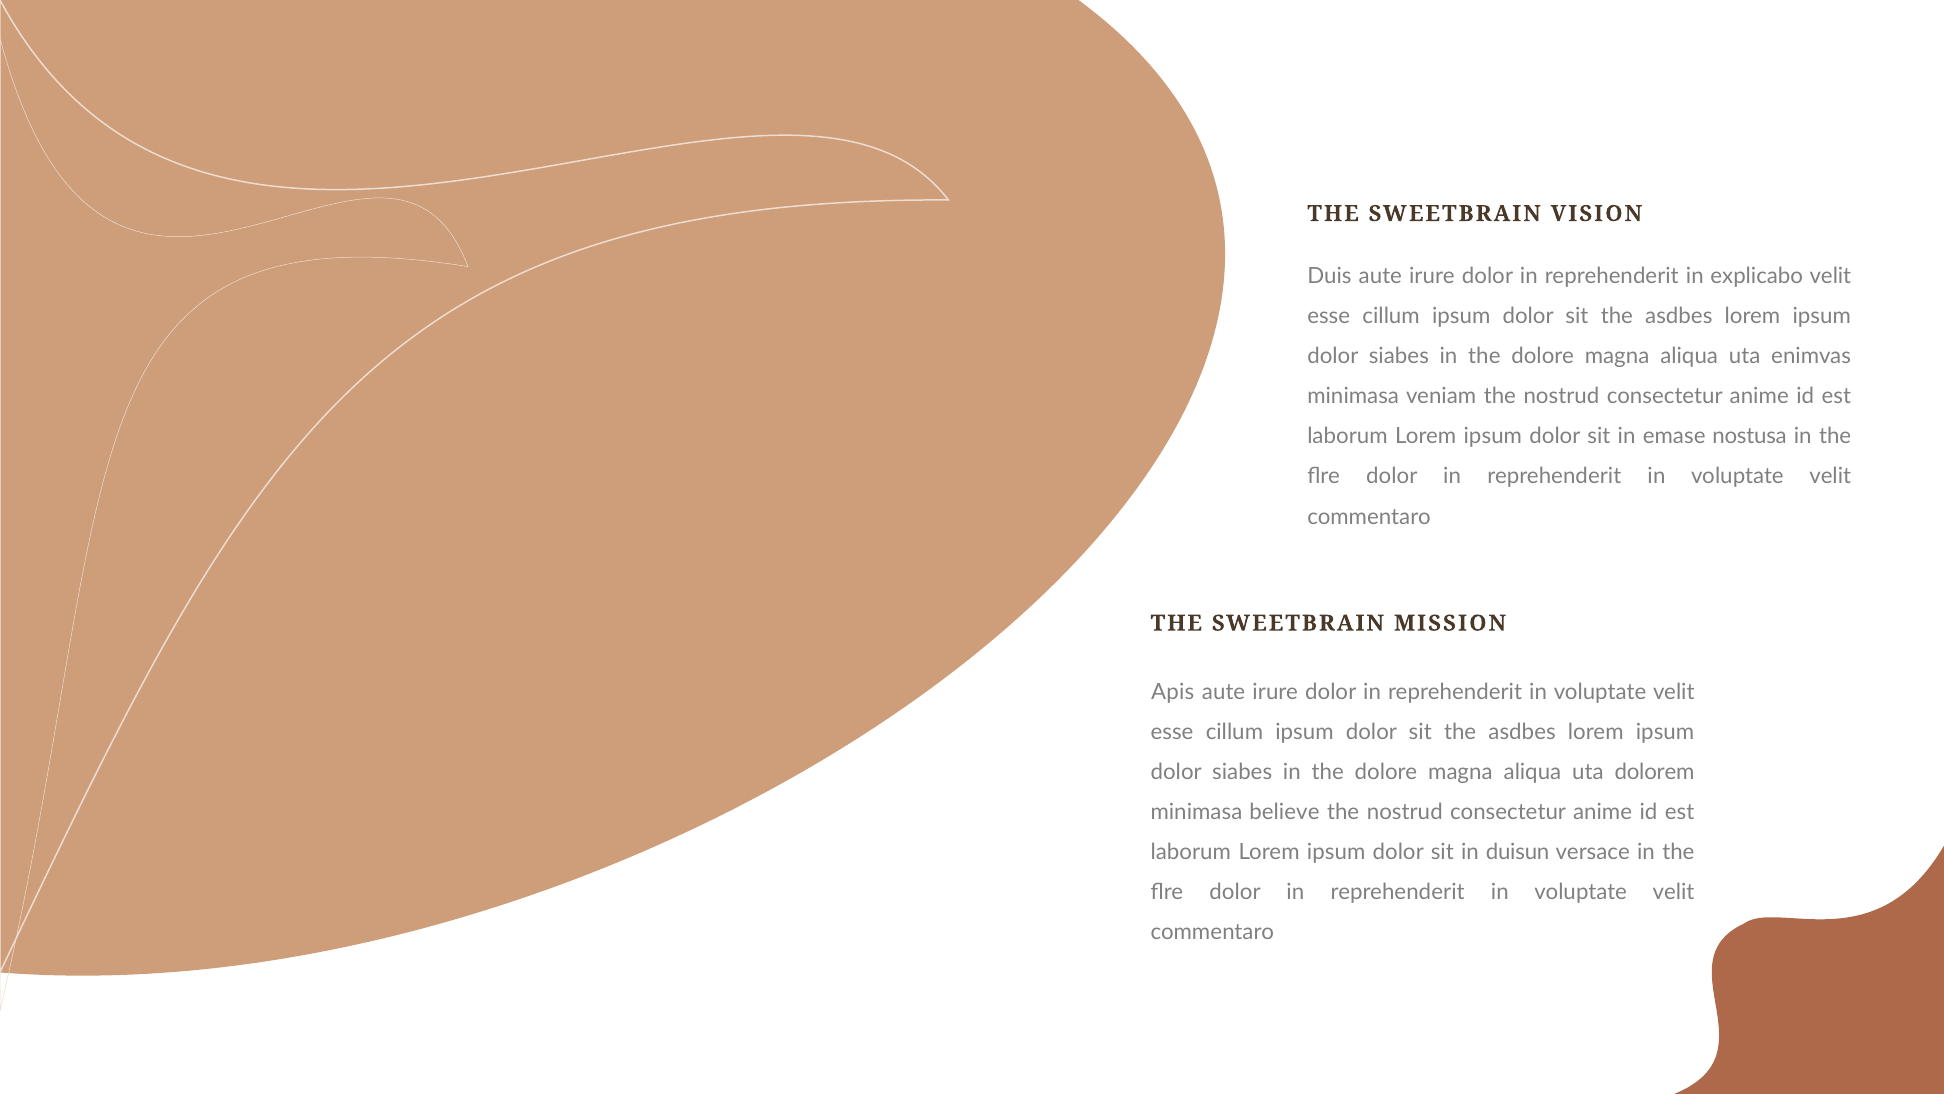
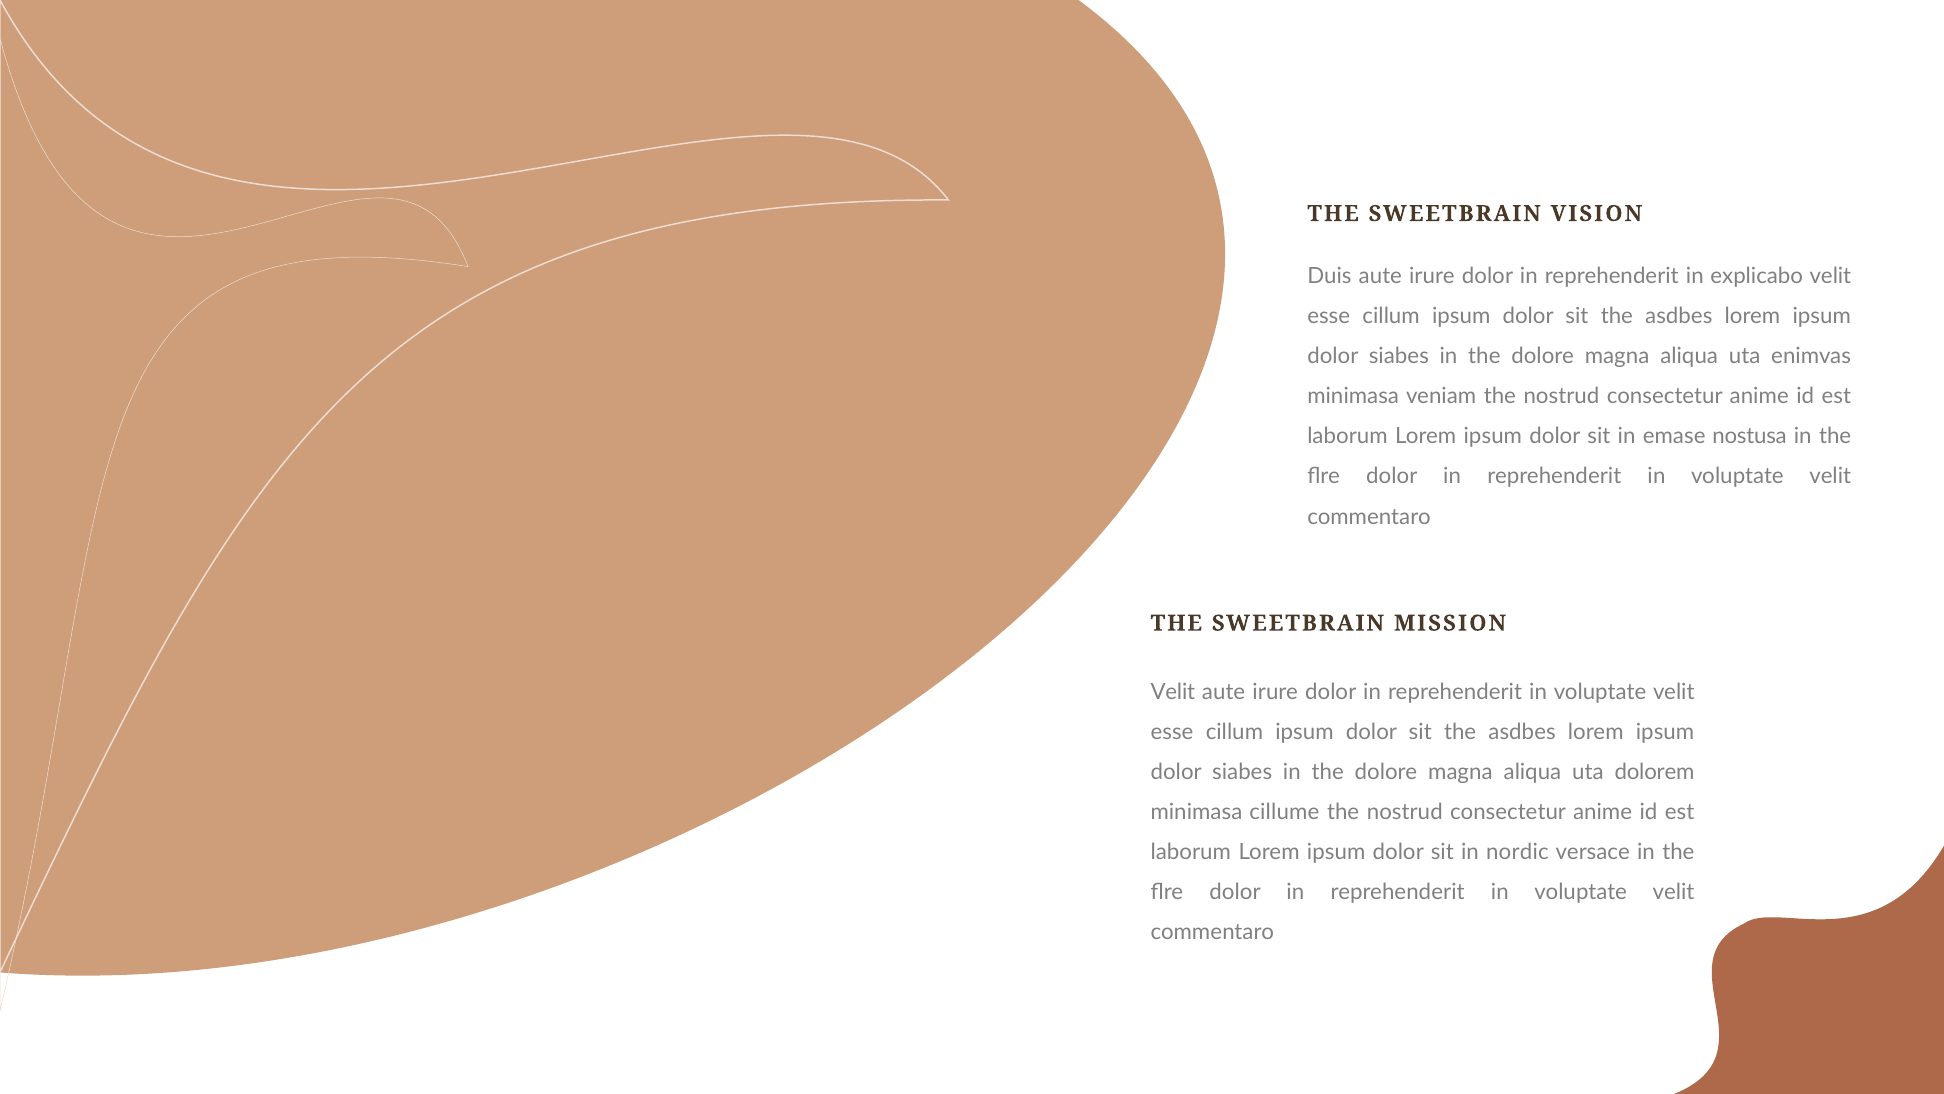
Apis: Apis -> Velit (1173, 691)
believe: believe -> cillume (1284, 812)
duisun: duisun -> nordic (1517, 852)
